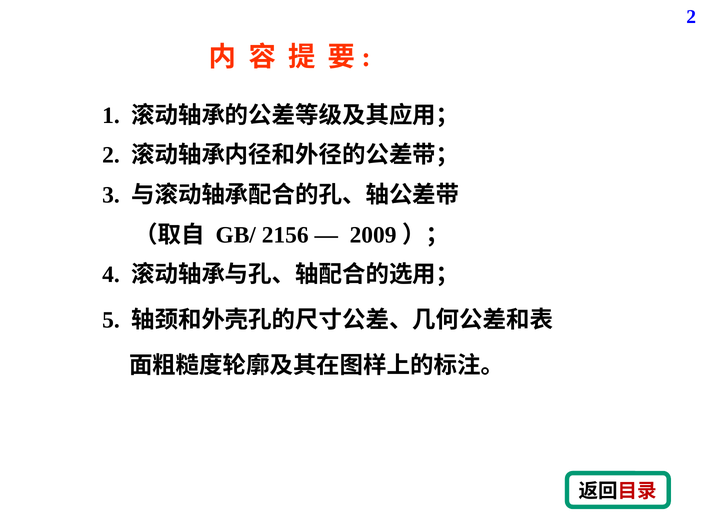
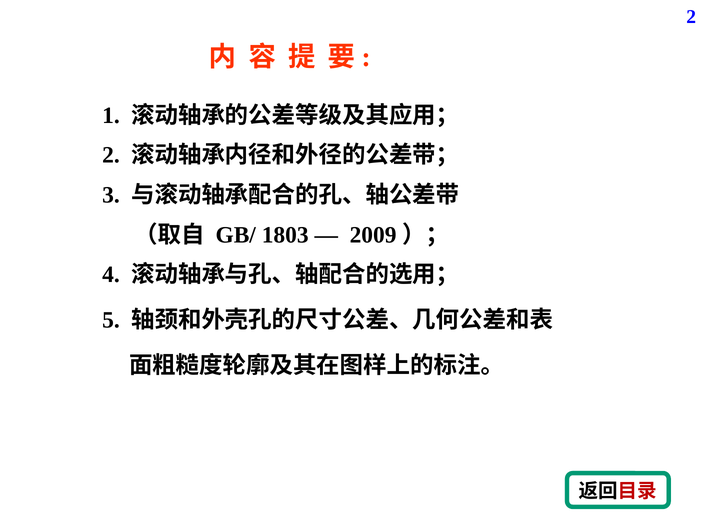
2156: 2156 -> 1803 (285, 235)
